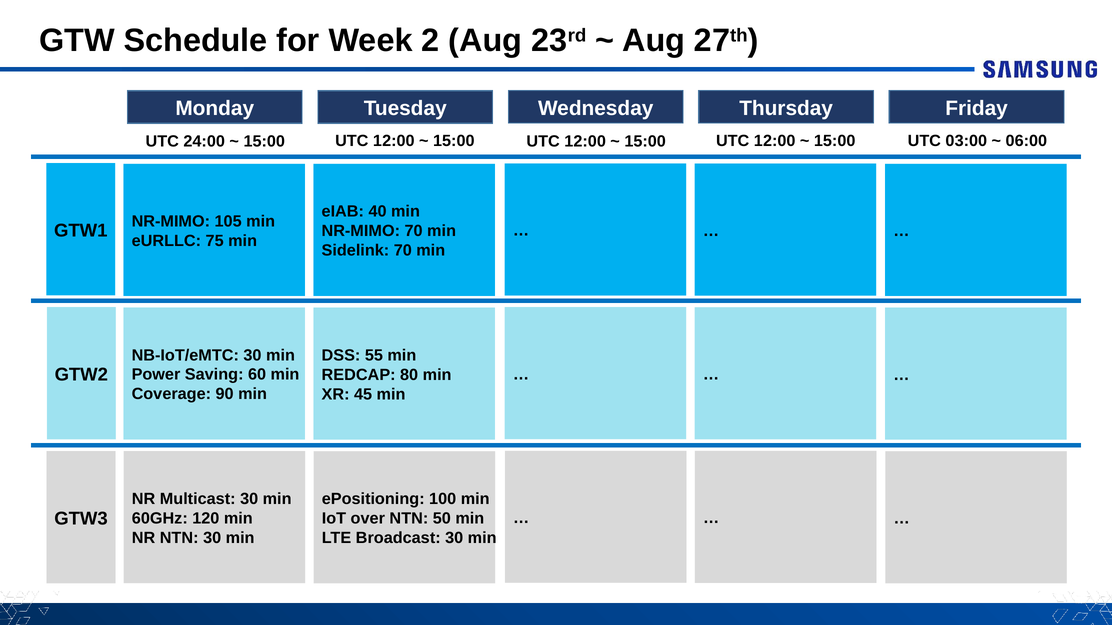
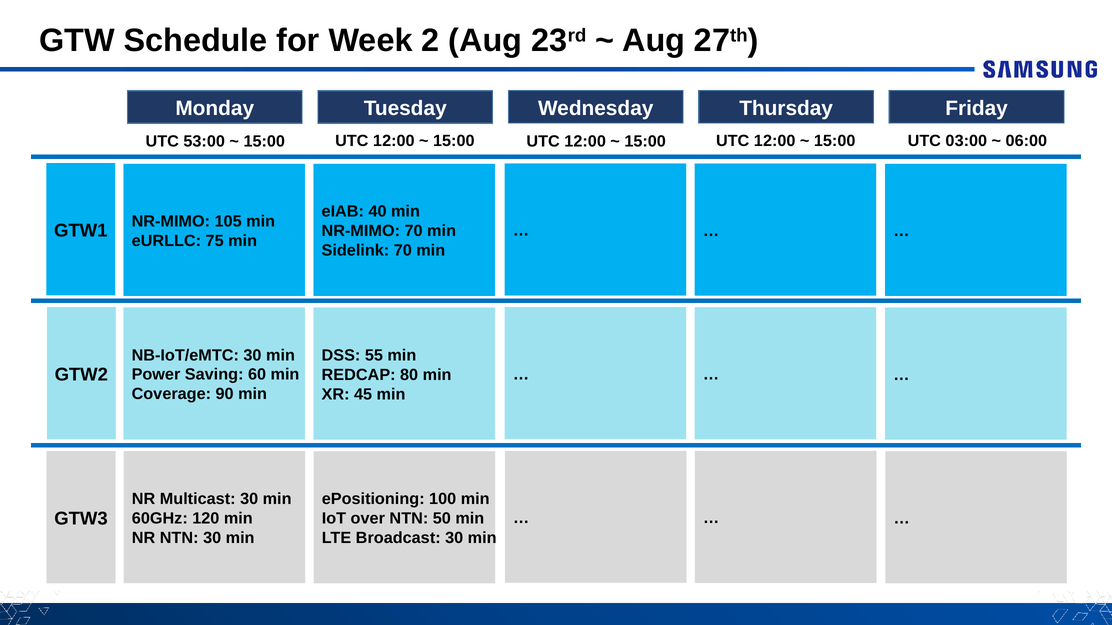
24:00: 24:00 -> 53:00 (204, 141)
